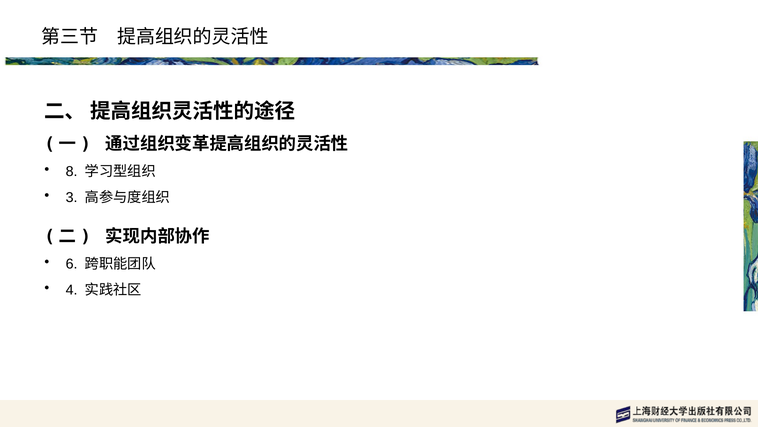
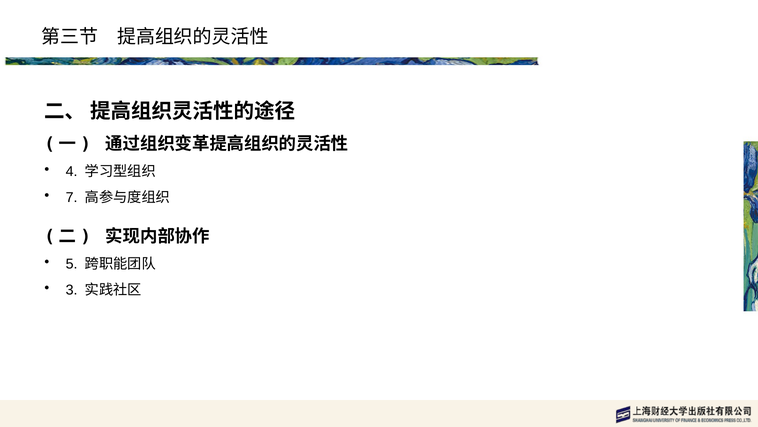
8: 8 -> 4 (72, 171)
3: 3 -> 7 (72, 197)
6: 6 -> 5 (72, 264)
4: 4 -> 3 (72, 290)
